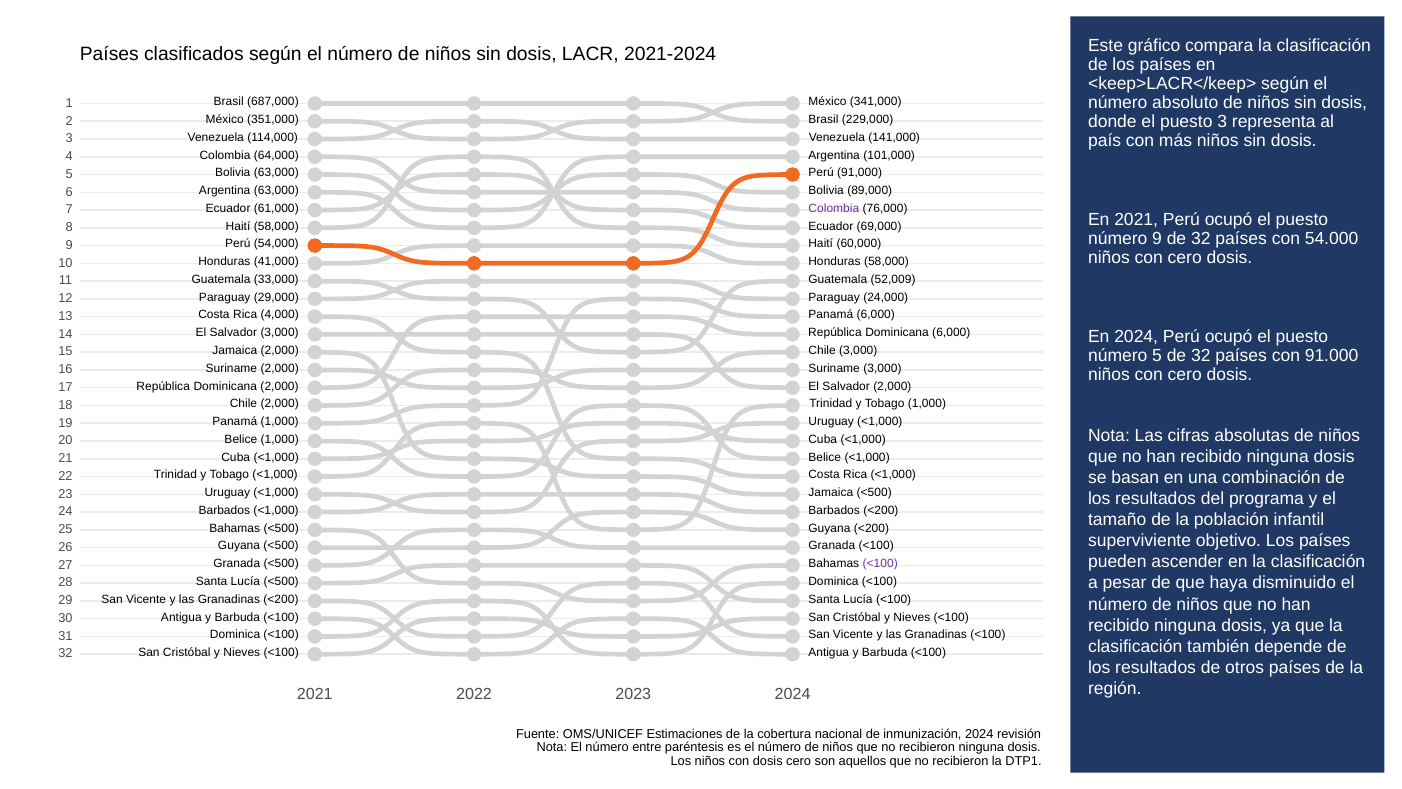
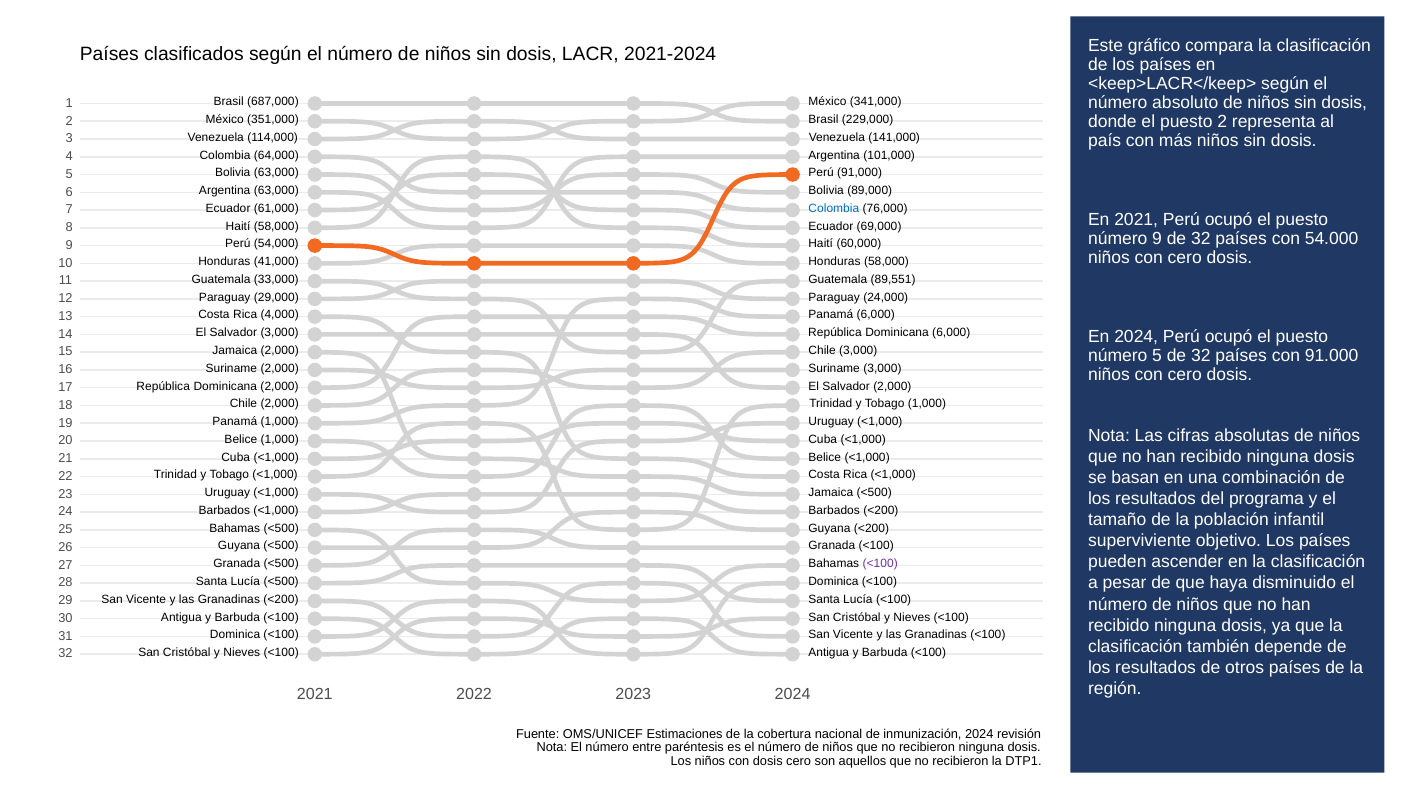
puesto 3: 3 -> 2 (1222, 122)
Colombia colour: purple -> blue (834, 208)
52,009: 52,009 -> 89,551 (893, 279)
